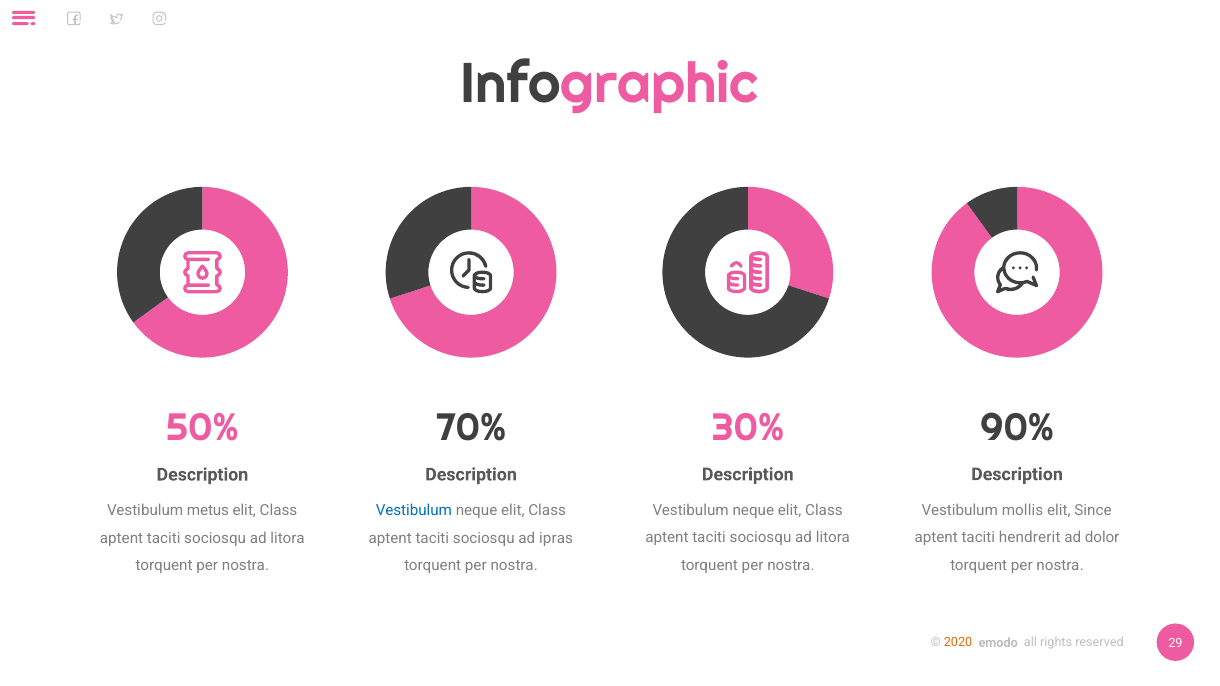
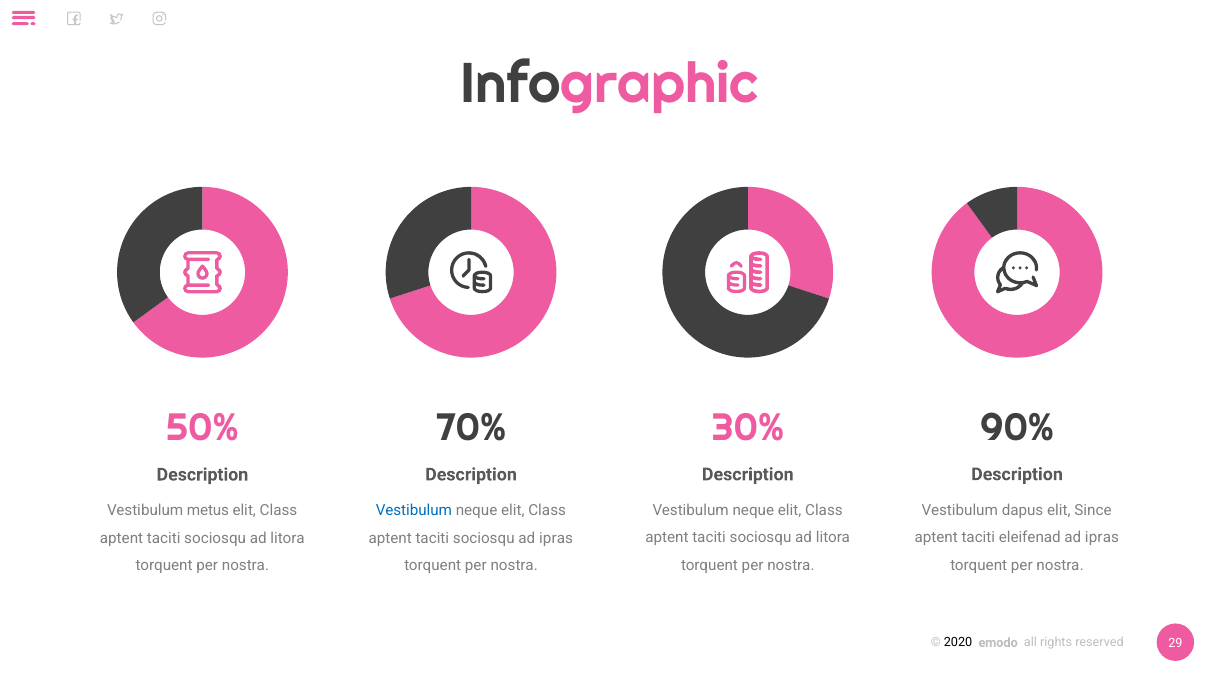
mollis: mollis -> dapus (1023, 510)
hendrerit: hendrerit -> eleifenad (1030, 538)
dolor: dolor -> ipras (1102, 538)
2020 colour: orange -> black (958, 643)
